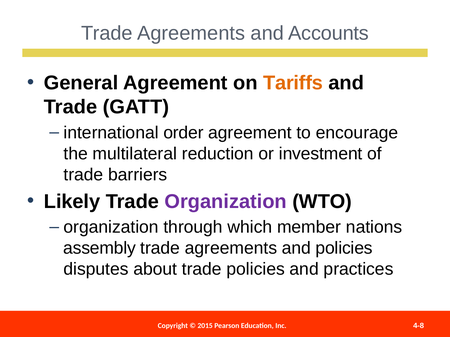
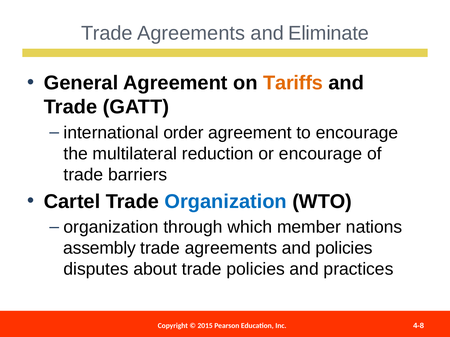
Accounts: Accounts -> Eliminate (329, 33)
or investment: investment -> encourage (321, 154)
Likely: Likely -> Cartel (72, 202)
Organization colour: purple -> blue (226, 202)
